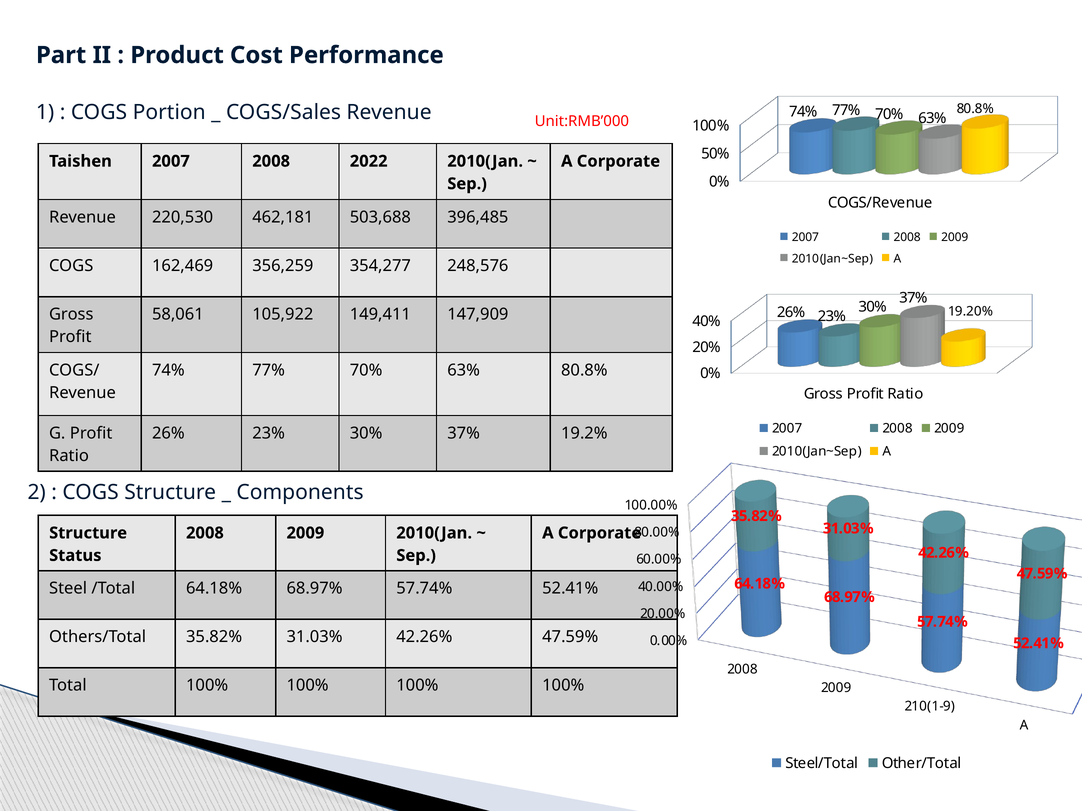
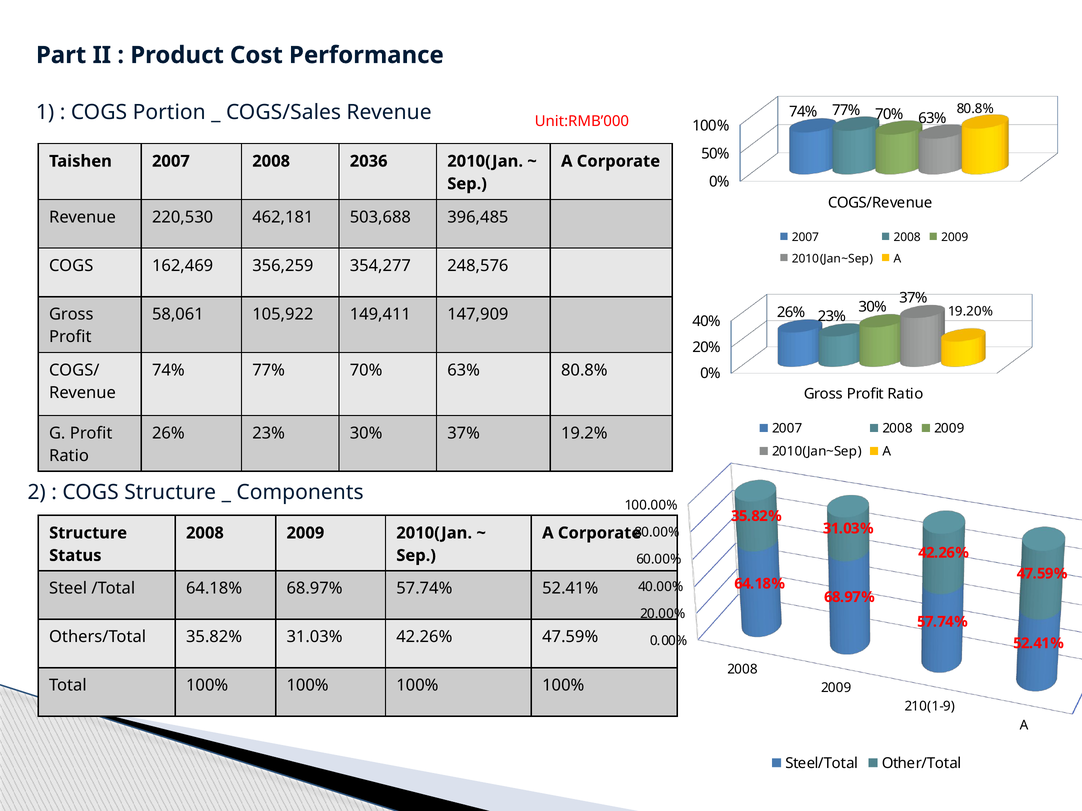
2022: 2022 -> 2036 (369, 161)
